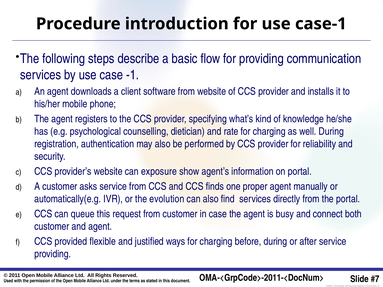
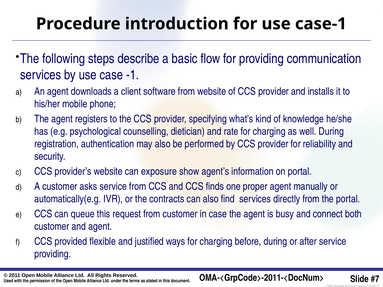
evolution: evolution -> contracts (167, 199)
